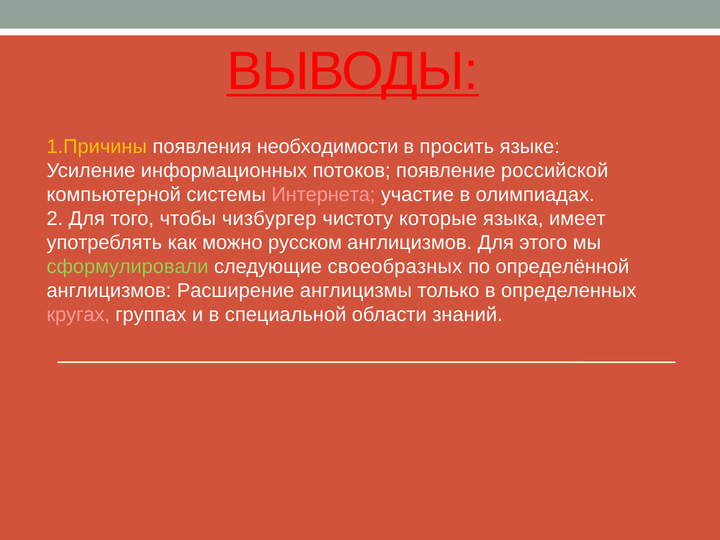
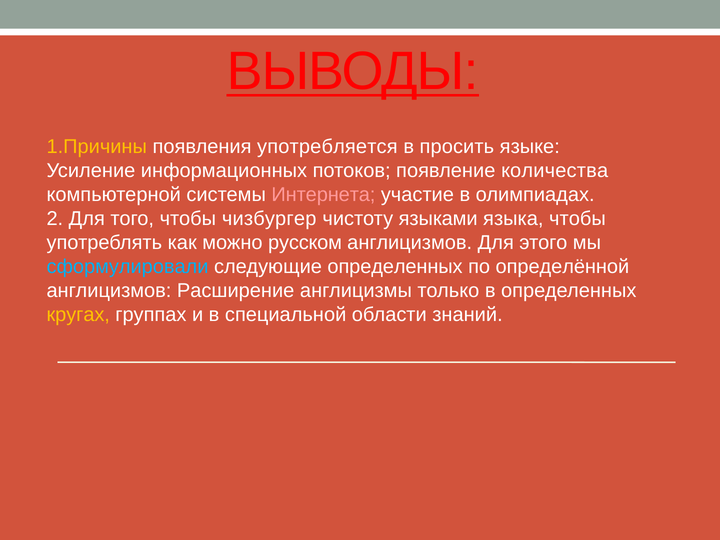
необходимости: необходимости -> употребляется (327, 146)
российской: российской -> количества (555, 170)
которые: которые -> языками (438, 219)
языка имеет: имеет -> чтобы (577, 219)
сформулировали colour: light green -> light blue (127, 267)
следующие своеобразных: своеобразных -> определенных (395, 267)
кругах colour: pink -> yellow (78, 315)
